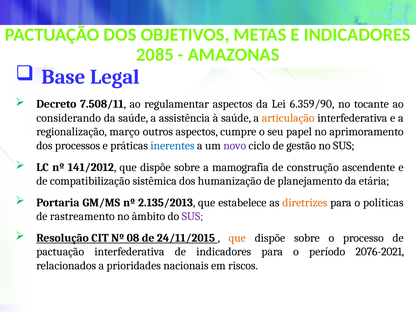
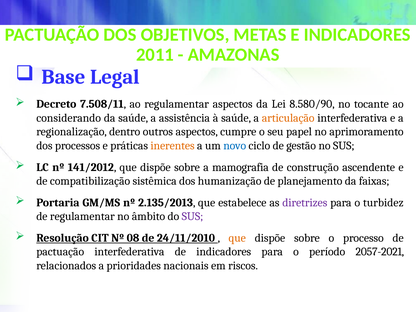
2085: 2085 -> 2011 (155, 55)
6.359/90: 6.359/90 -> 8.580/90 (312, 104)
março: março -> dentro (125, 132)
inerentes colour: blue -> orange (173, 146)
novo colour: purple -> blue (235, 146)
etária: etária -> faixas (374, 181)
diretrizes colour: orange -> purple (305, 203)
políticas: políticas -> turbidez (383, 203)
de rastreamento: rastreamento -> regulamentar (82, 216)
24/11/2015: 24/11/2015 -> 24/11/2010 (186, 238)
2076-2021: 2076-2021 -> 2057-2021 (380, 252)
